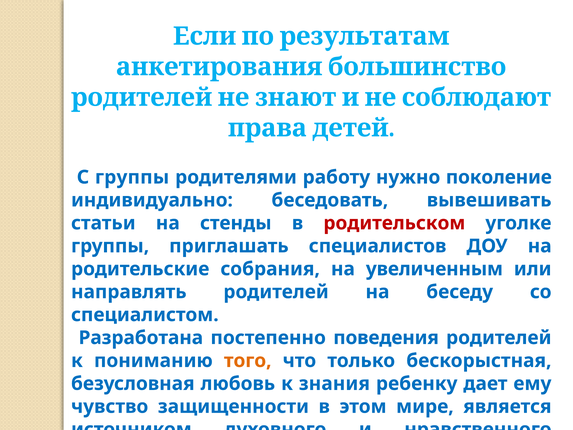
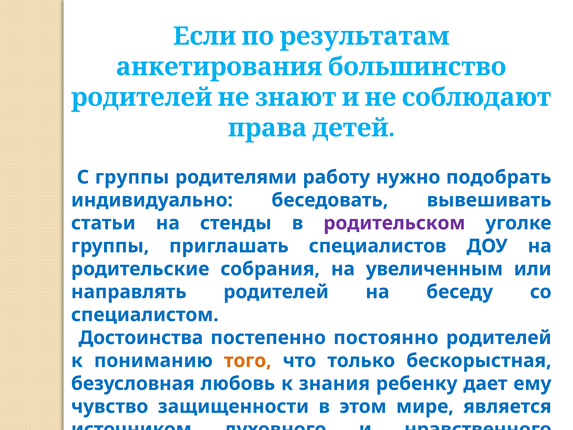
поколение: поколение -> подобрать (499, 177)
родительском colour: red -> purple (394, 223)
Разработана: Разработана -> Достоинства (141, 338)
поведения: поведения -> постоянно (386, 338)
